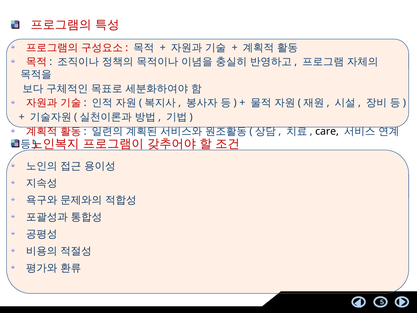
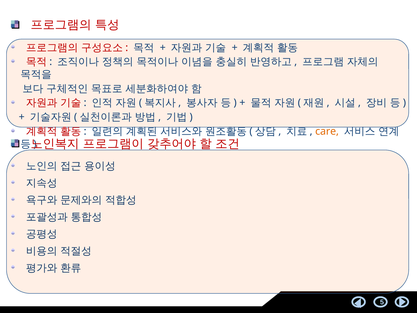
care colour: black -> orange (327, 131)
